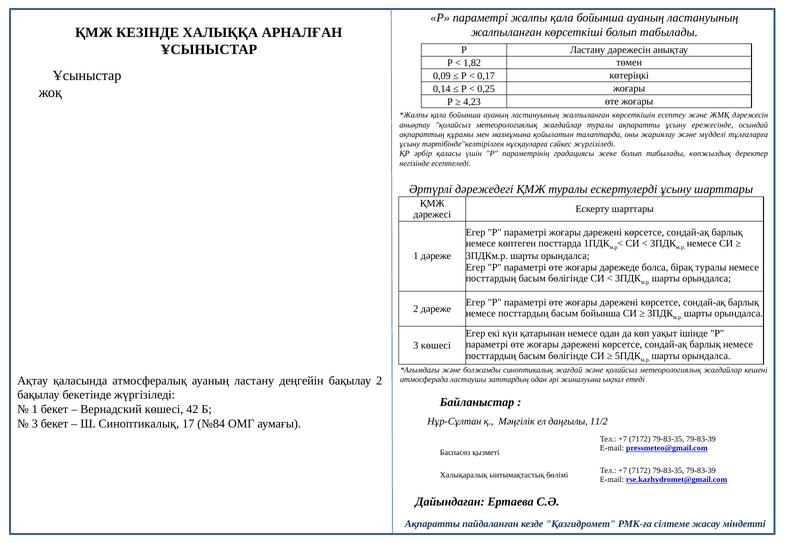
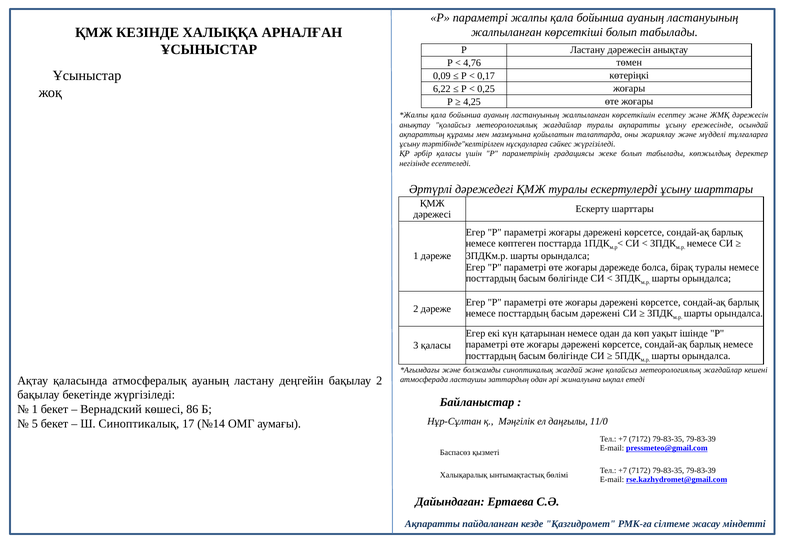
1,82: 1,82 -> 4,76 (472, 63)
0,14: 0,14 -> 6,22 (442, 89)
4,23: 4,23 -> 4,25 (472, 102)
басым бойынша: бойынша -> дәрежені (600, 314)
3 көшесі: көшесі -> қаласы (436, 346)
42: 42 -> 86 (192, 410)
11/2: 11/2 -> 11/0 (599, 422)
3: 3 -> 5 (35, 424)
№84: №84 -> №14 (211, 424)
